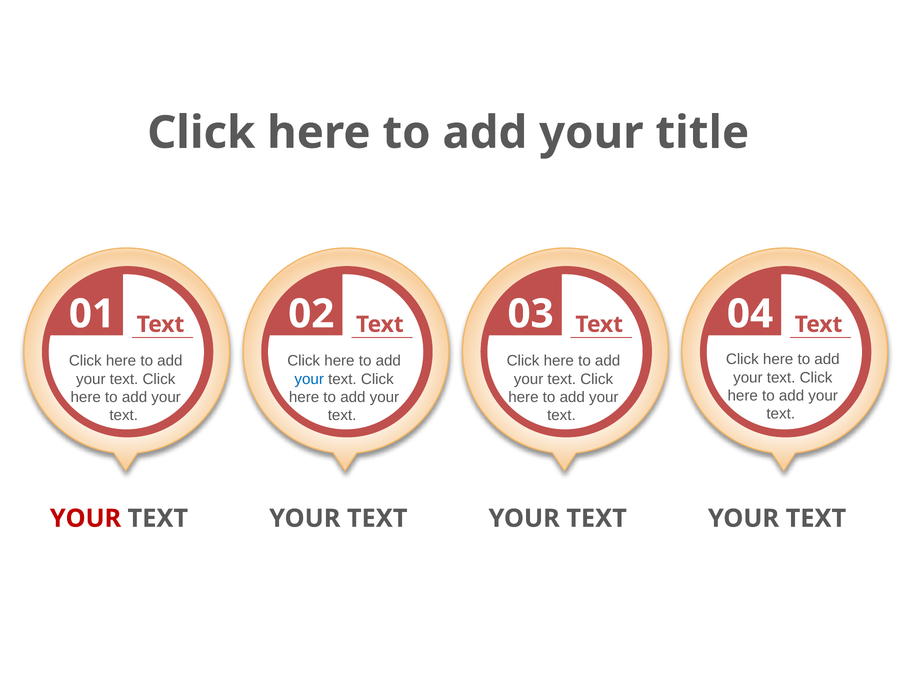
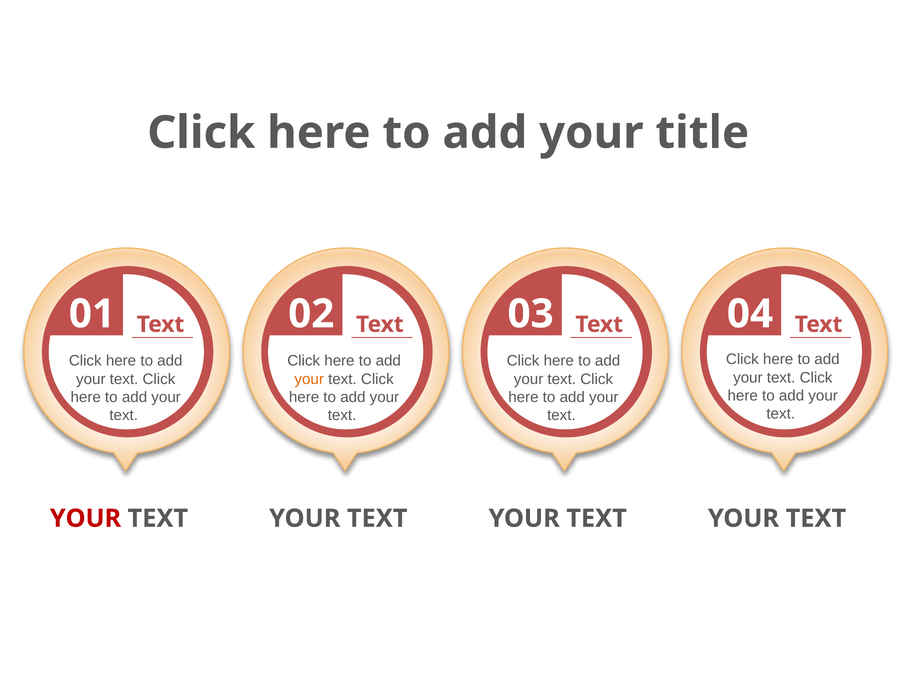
your colour: blue -> orange (309, 379)
